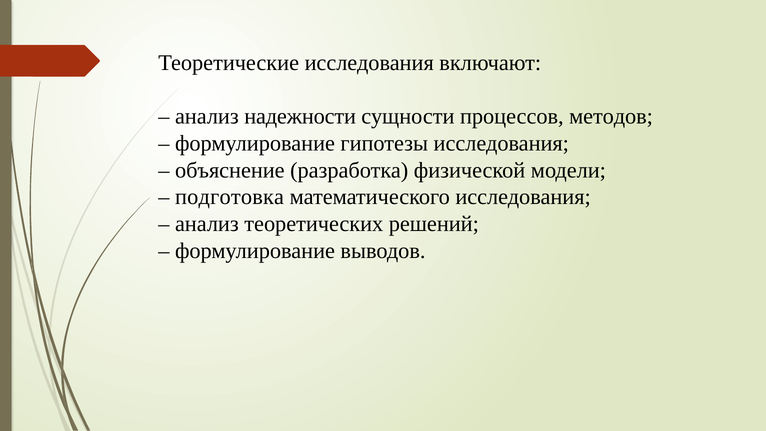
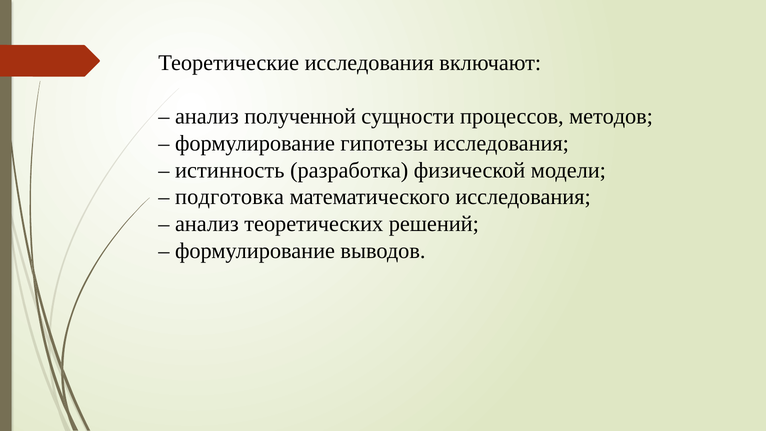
надежности: надежности -> полученной (300, 116)
объяснение: объяснение -> истинность (230, 170)
